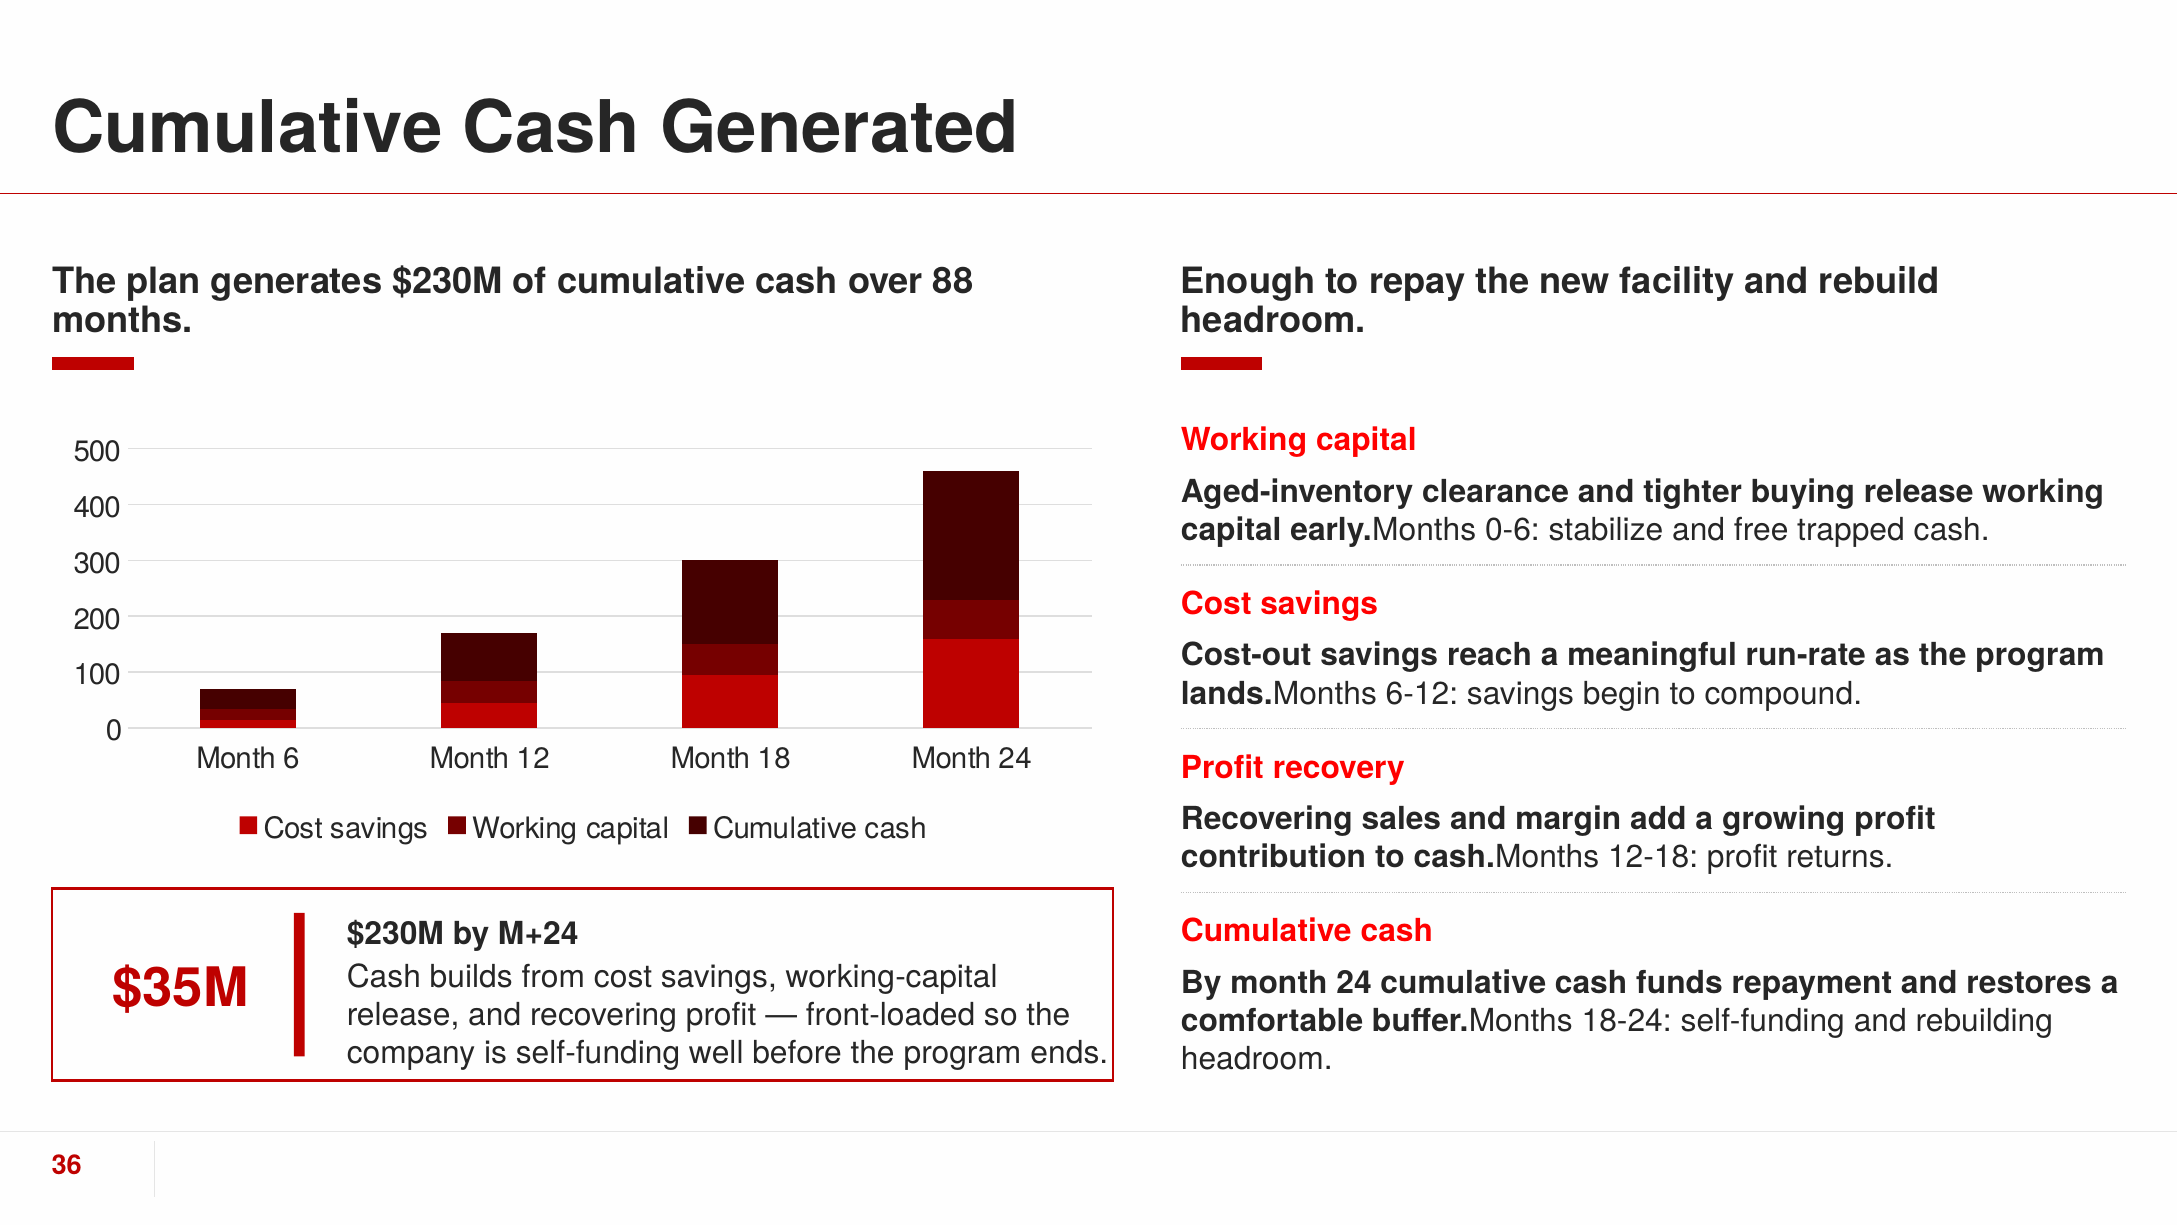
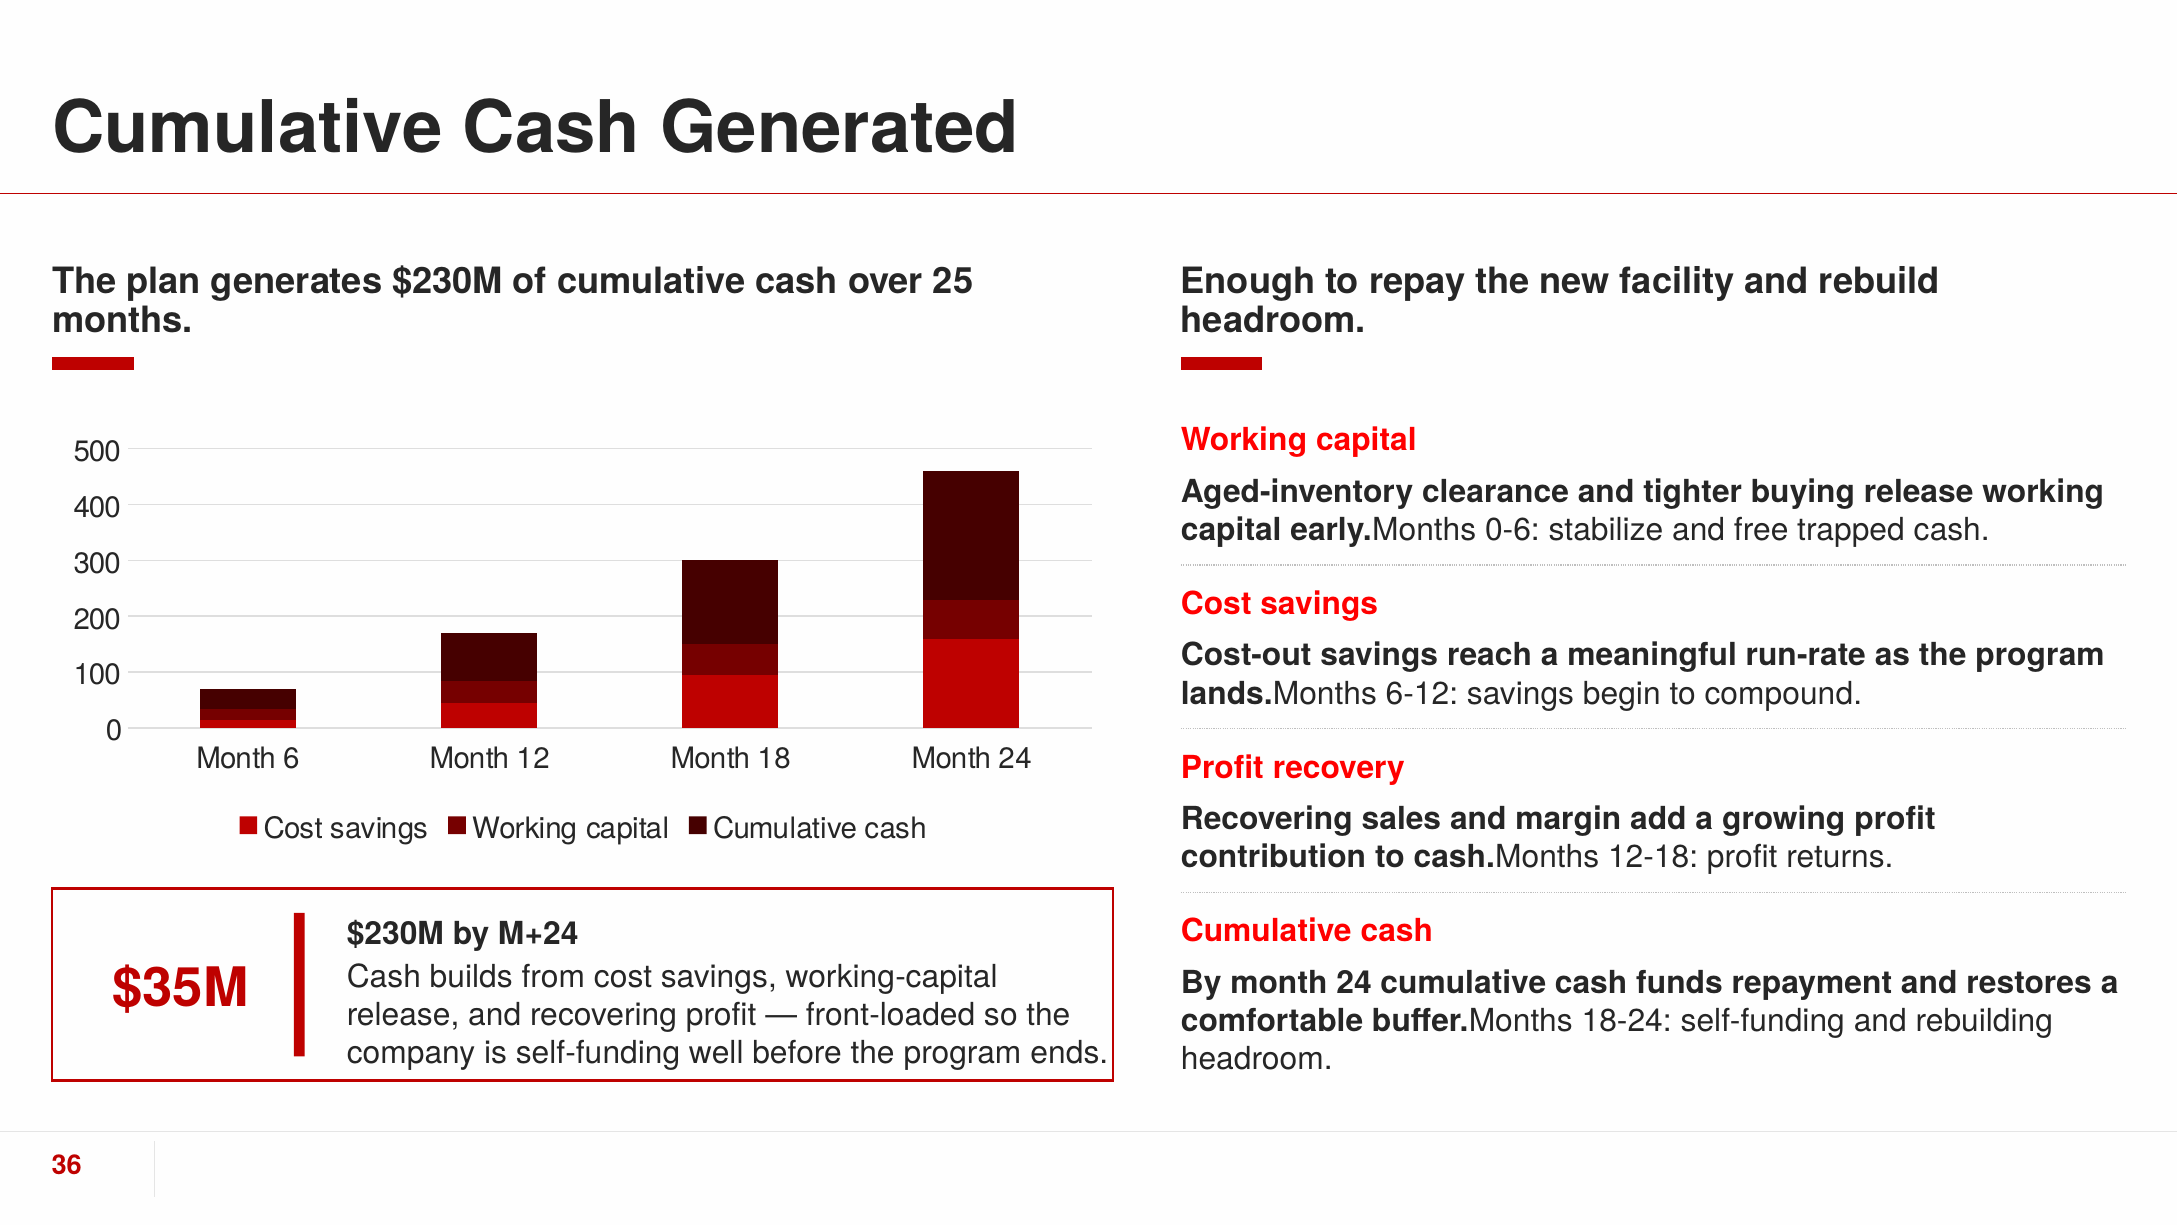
88: 88 -> 25 (953, 281)
